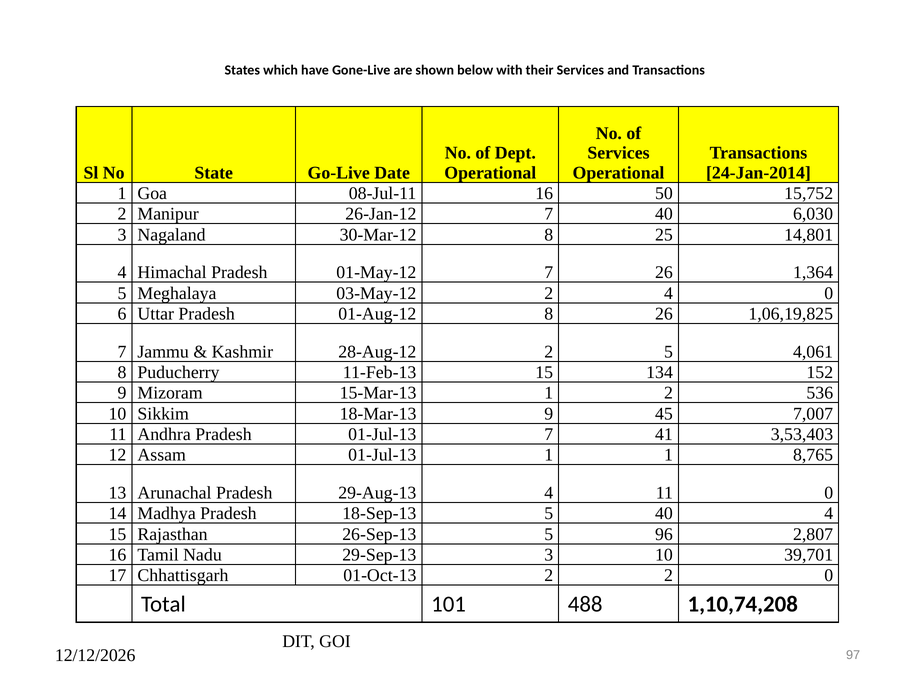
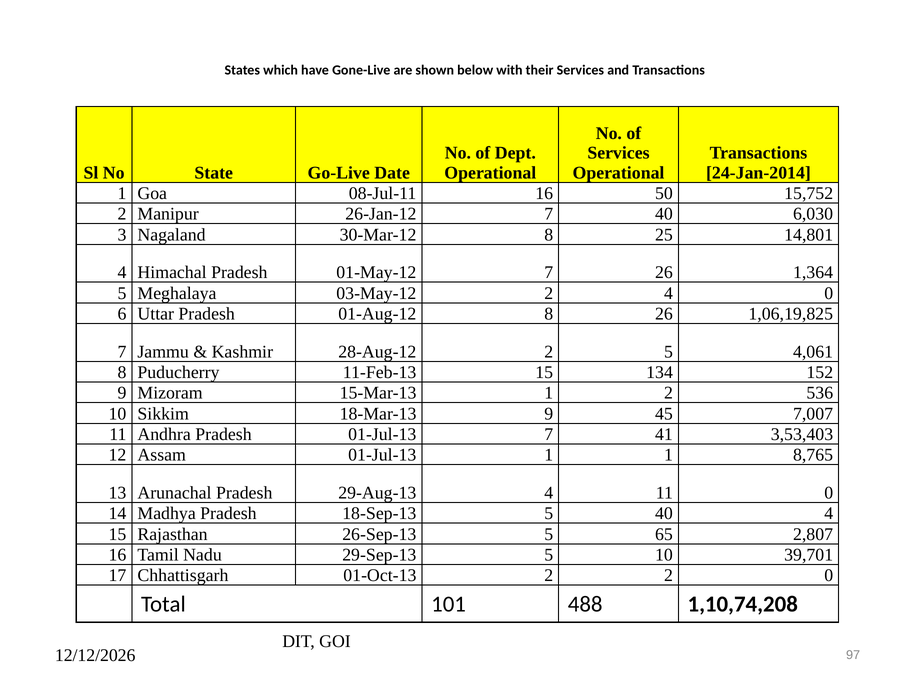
96: 96 -> 65 (664, 534)
29-Sep-13 3: 3 -> 5 (549, 555)
